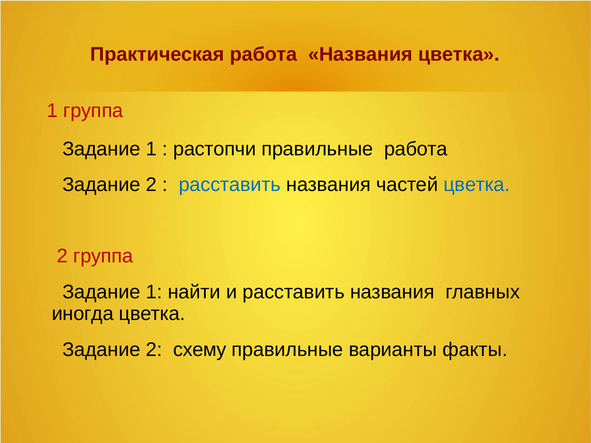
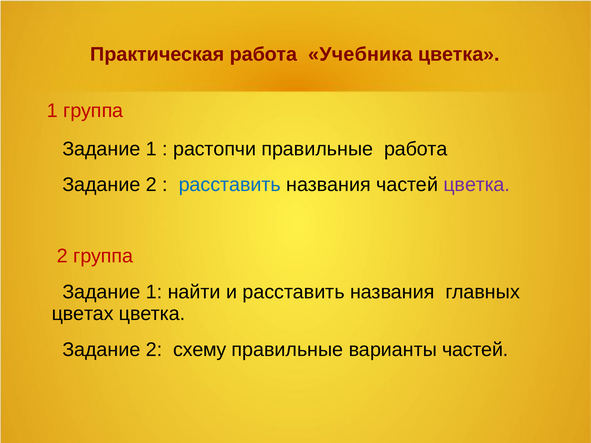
работа Названия: Названия -> Учебника (360, 54)
цветка colour: blue -> purple (477, 185)
иногда: иногда -> цветах (83, 314)
варианты факты: факты -> частей (475, 350)
